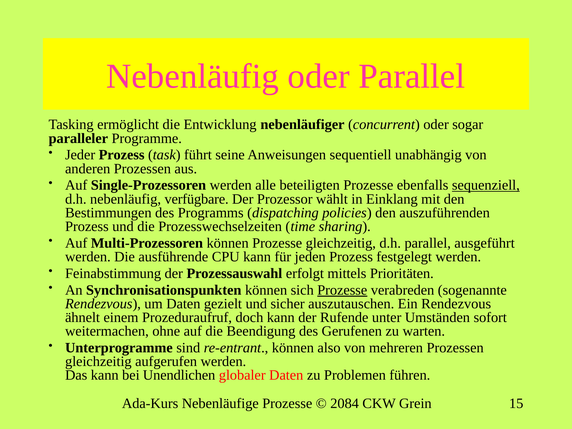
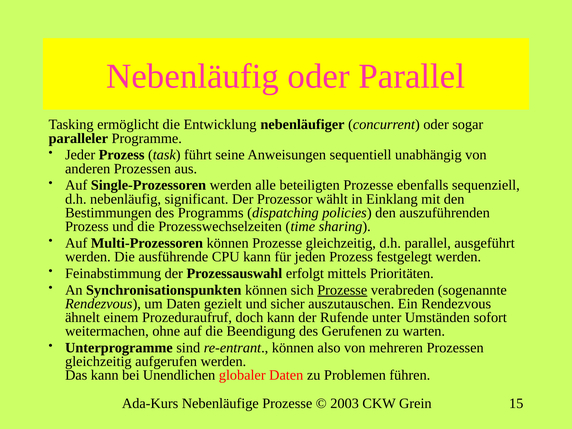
sequenziell underline: present -> none (486, 185)
verfügbare: verfügbare -> significant (197, 199)
2084: 2084 -> 2003 (345, 403)
